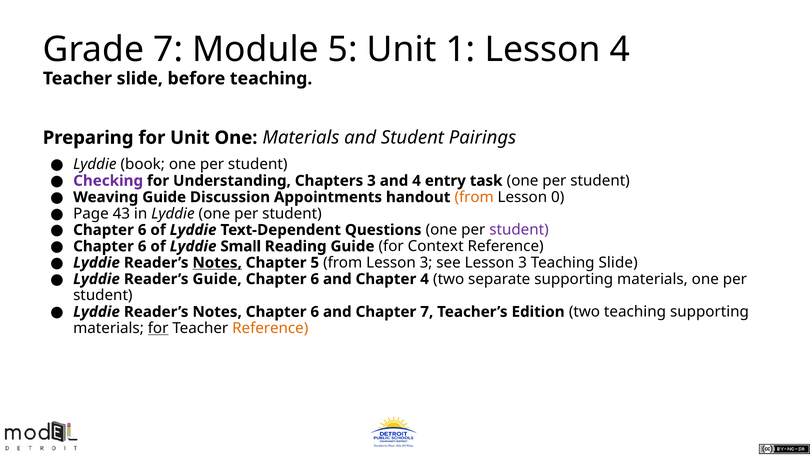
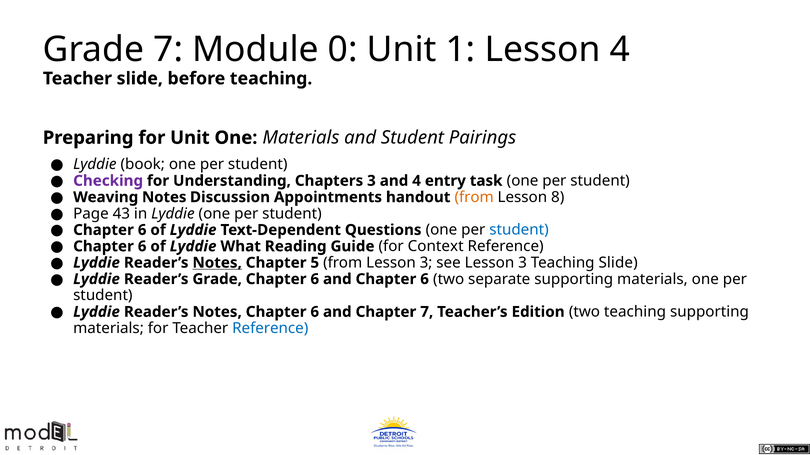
Module 5: 5 -> 0 (343, 50)
Weaving Guide: Guide -> Notes (164, 197)
0: 0 -> 8 (558, 197)
student colour: purple -> blue (519, 230)
Small: Small -> What (241, 247)
Reader’s Guide: Guide -> Grade (217, 279)
and Chapter 4: 4 -> 6 (425, 279)
for underline: present -> none (158, 329)
Reference colour: orange -> blue (270, 329)
